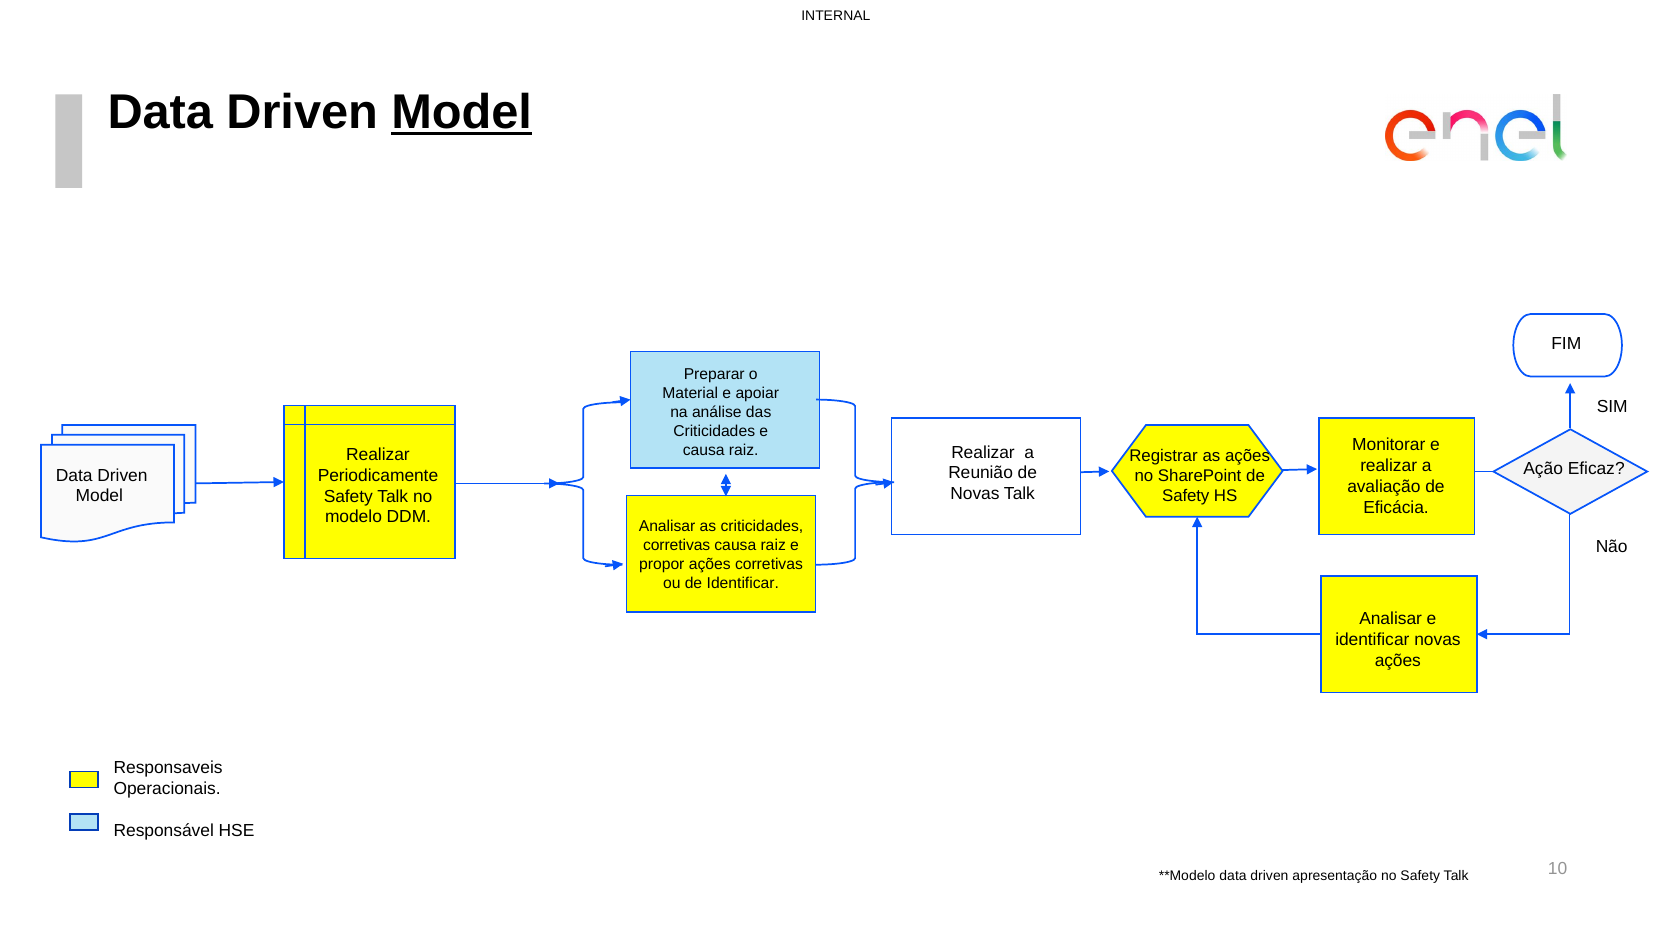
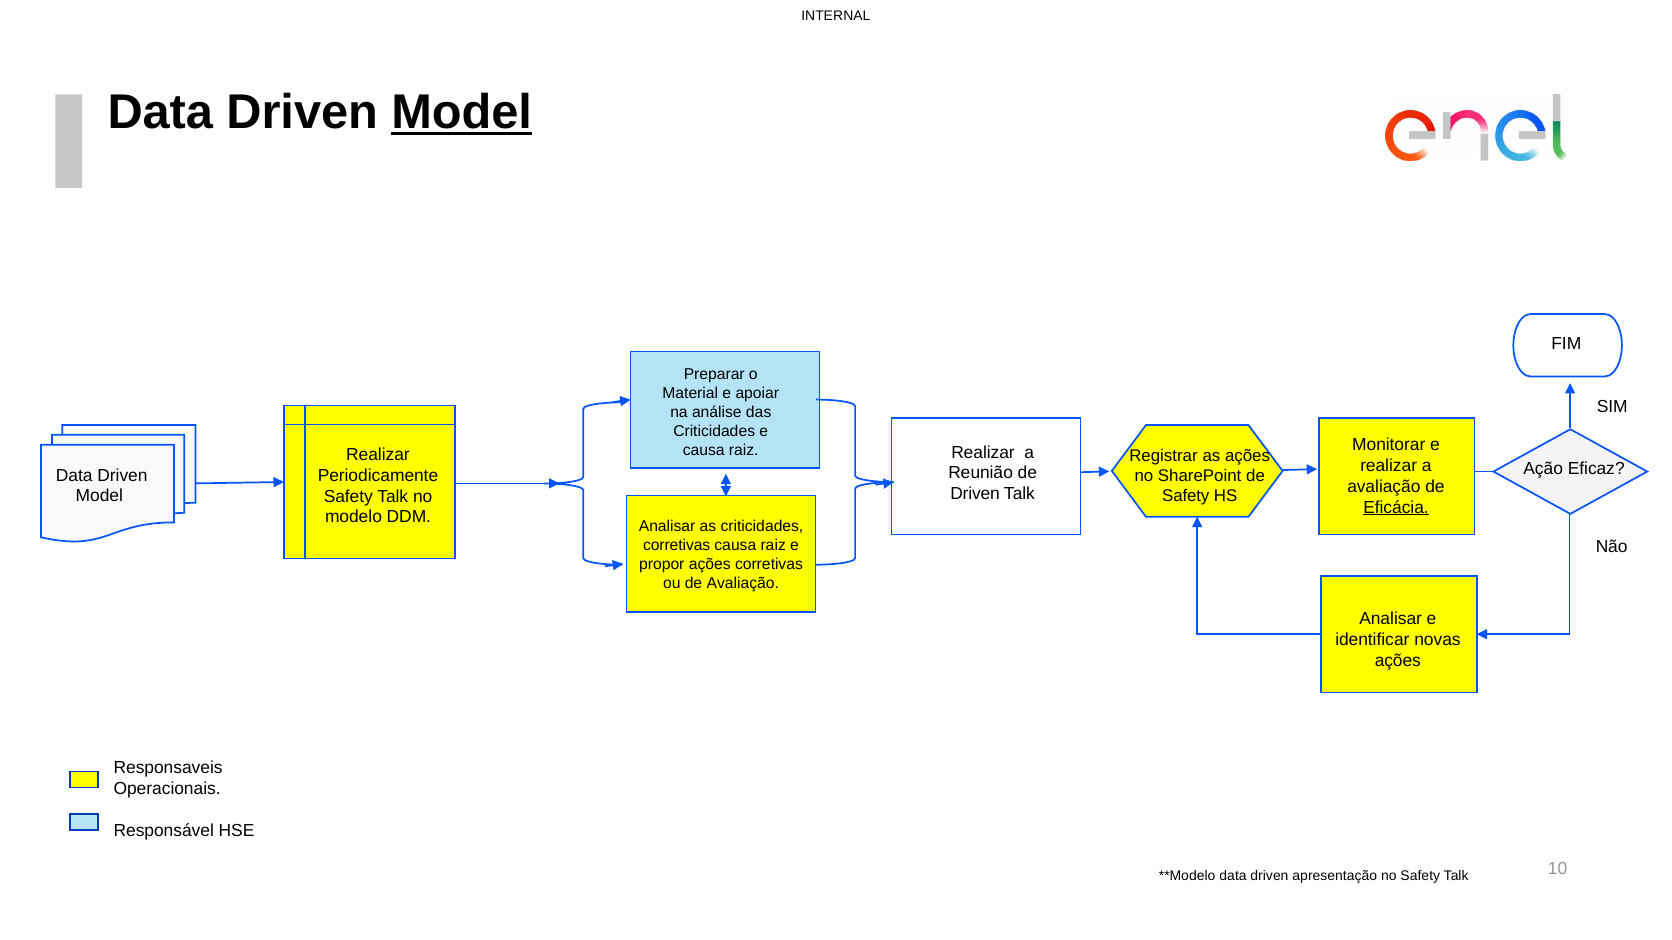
Novas: Novas -> Driven (975, 494)
Eficácia underline: none -> present (1396, 508)
de Identificar: Identificar -> Avaliação (743, 584)
